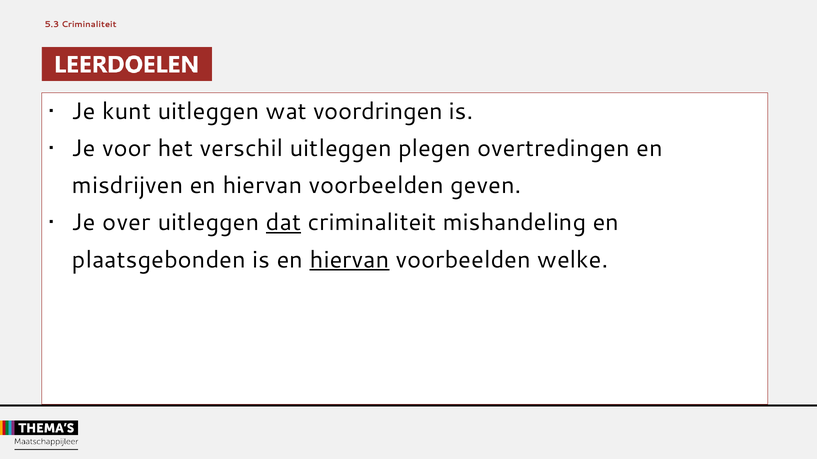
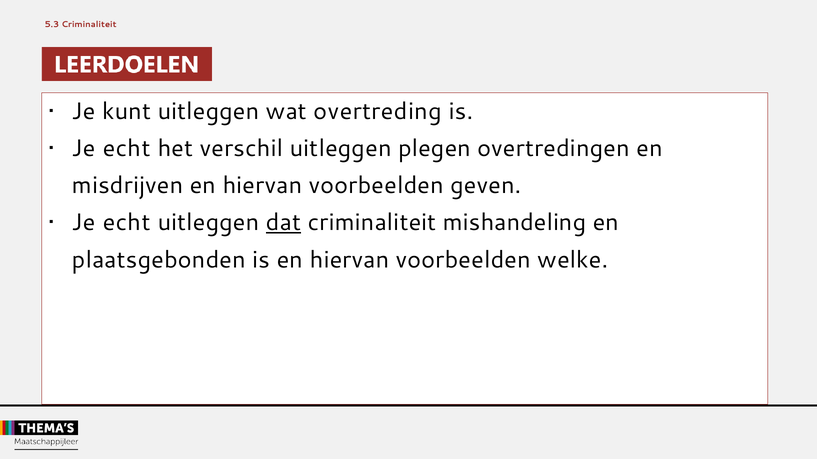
voordringen: voordringen -> overtreding (378, 112)
voor: voor -> echt (127, 149)
over: over -> echt (127, 223)
hiervan underline: present -> none (349, 260)
